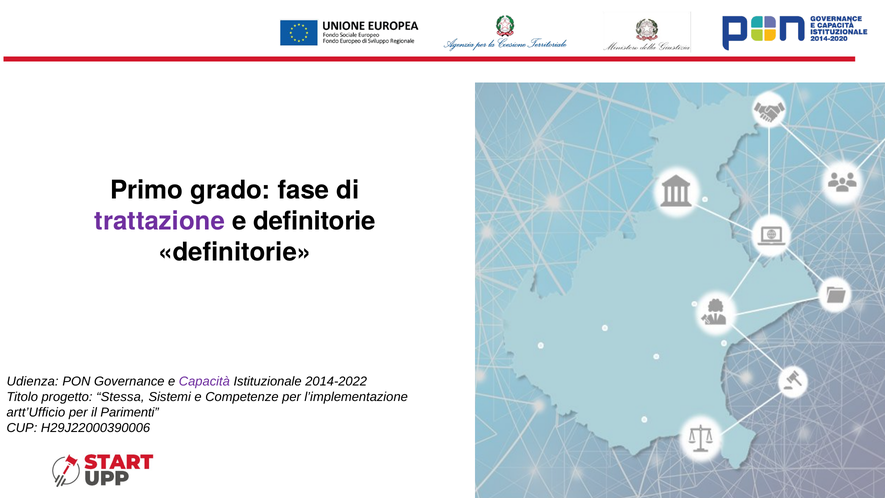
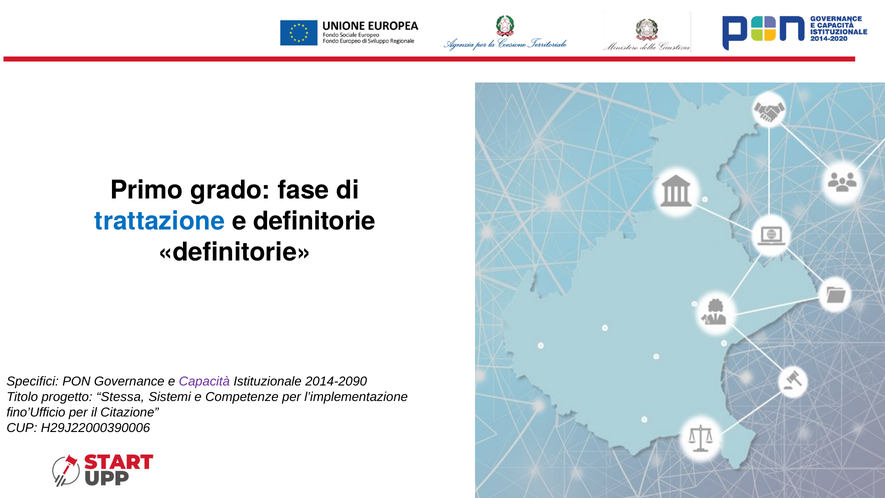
trattazione colour: purple -> blue (160, 221)
Udienza: Udienza -> Specifici (33, 381)
2014-2022: 2014-2022 -> 2014-2090 (336, 381)
artt’Ufficio: artt’Ufficio -> fino’Ufficio (36, 412)
Parimenti: Parimenti -> Citazione (130, 412)
